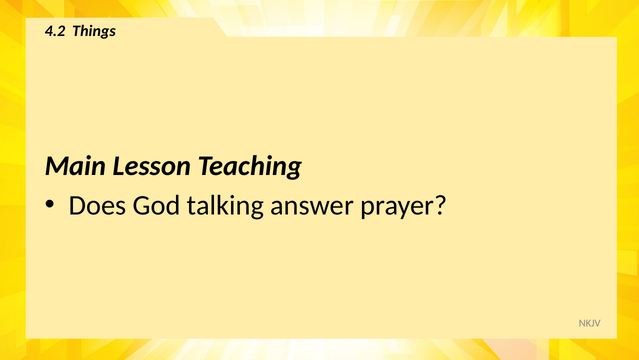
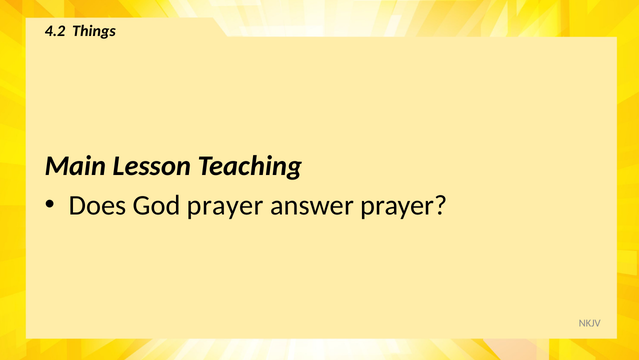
God talking: talking -> prayer (225, 206)
